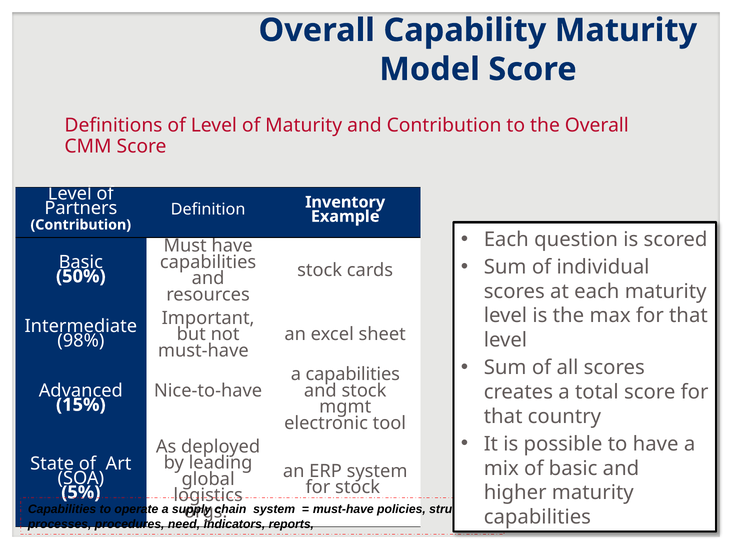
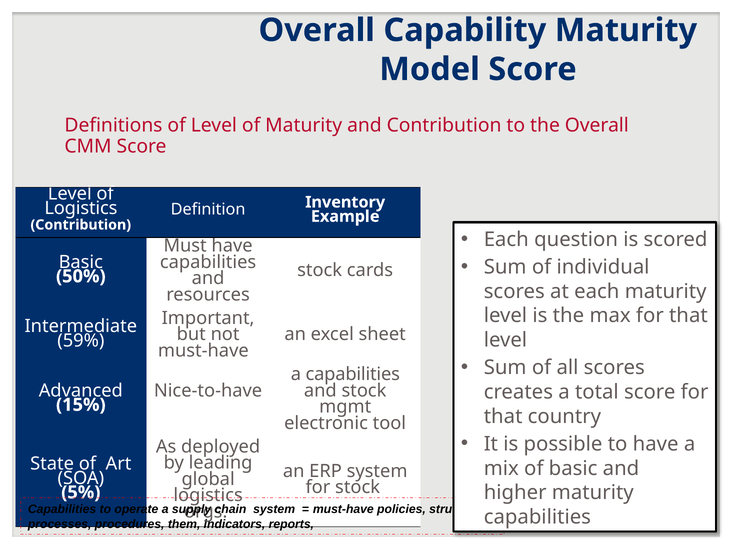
Partners: Partners -> Logistics (81, 208)
98%: 98% -> 59% (81, 341)
need: need -> them (184, 524)
